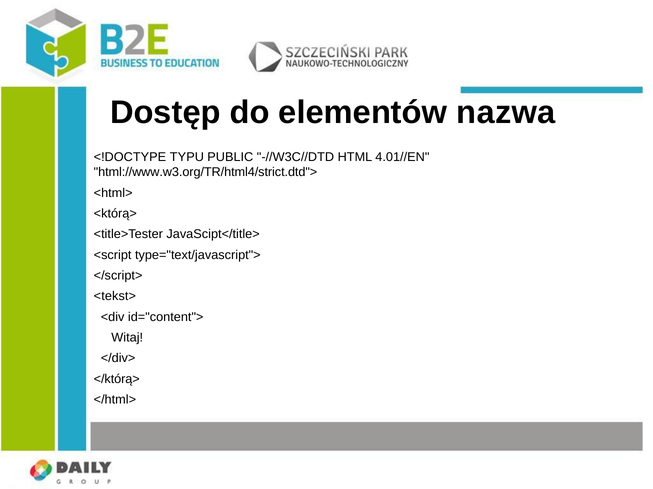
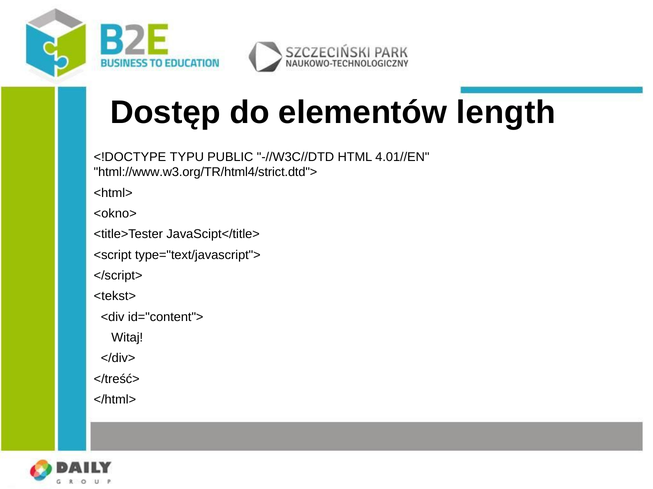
nazwa: nazwa -> length (506, 113)
<którą>: <którą> -> <okno> (115, 214)
</którą>: </którą> -> </treść> (117, 379)
